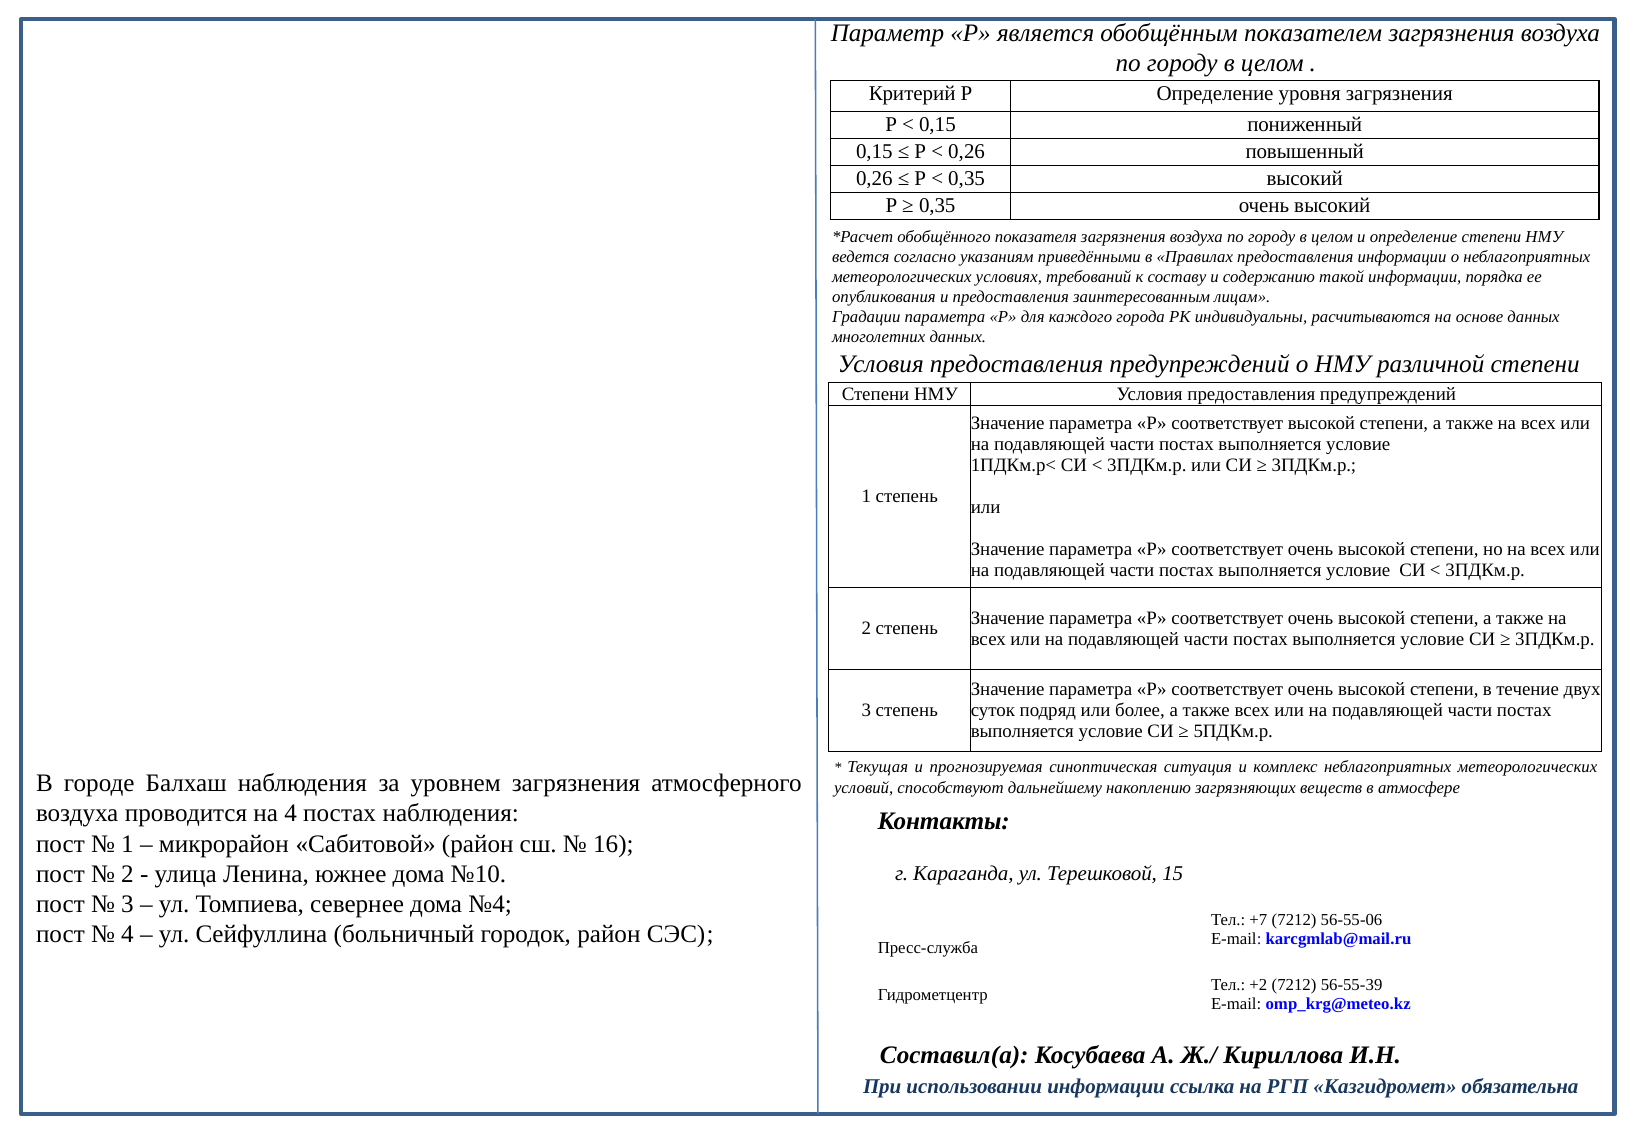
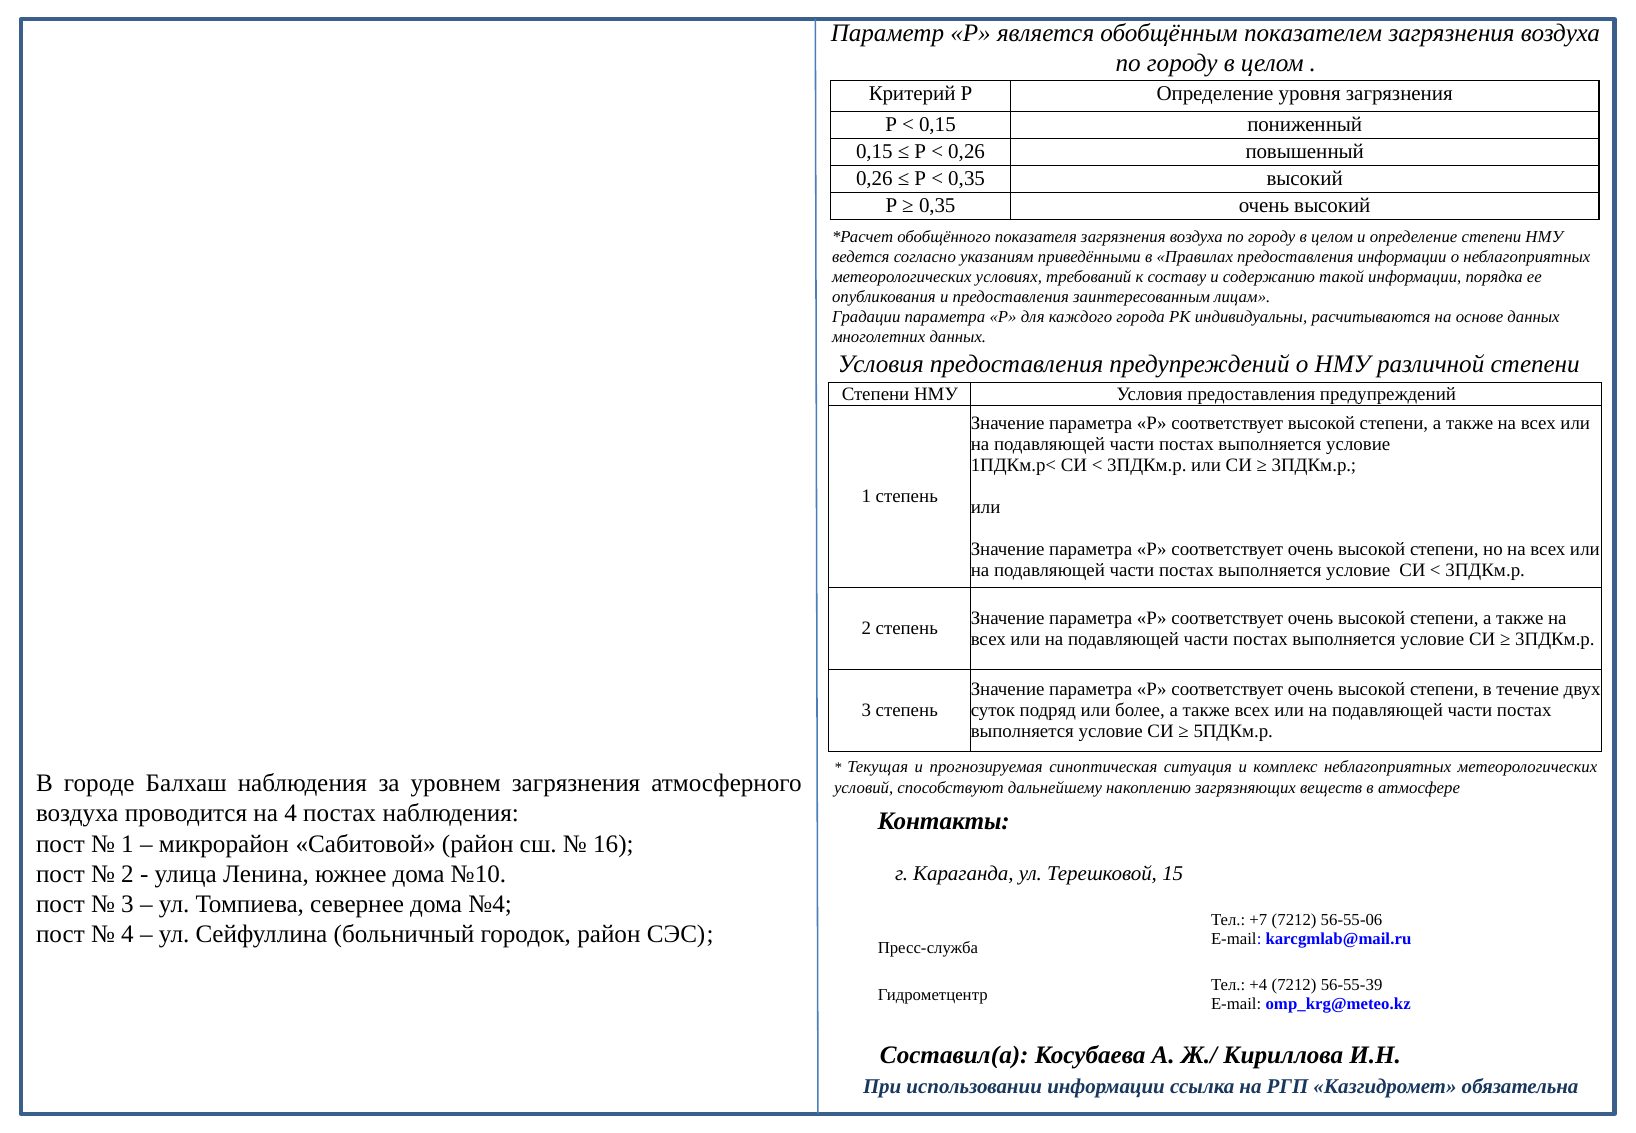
+2: +2 -> +4 (1258, 985)
